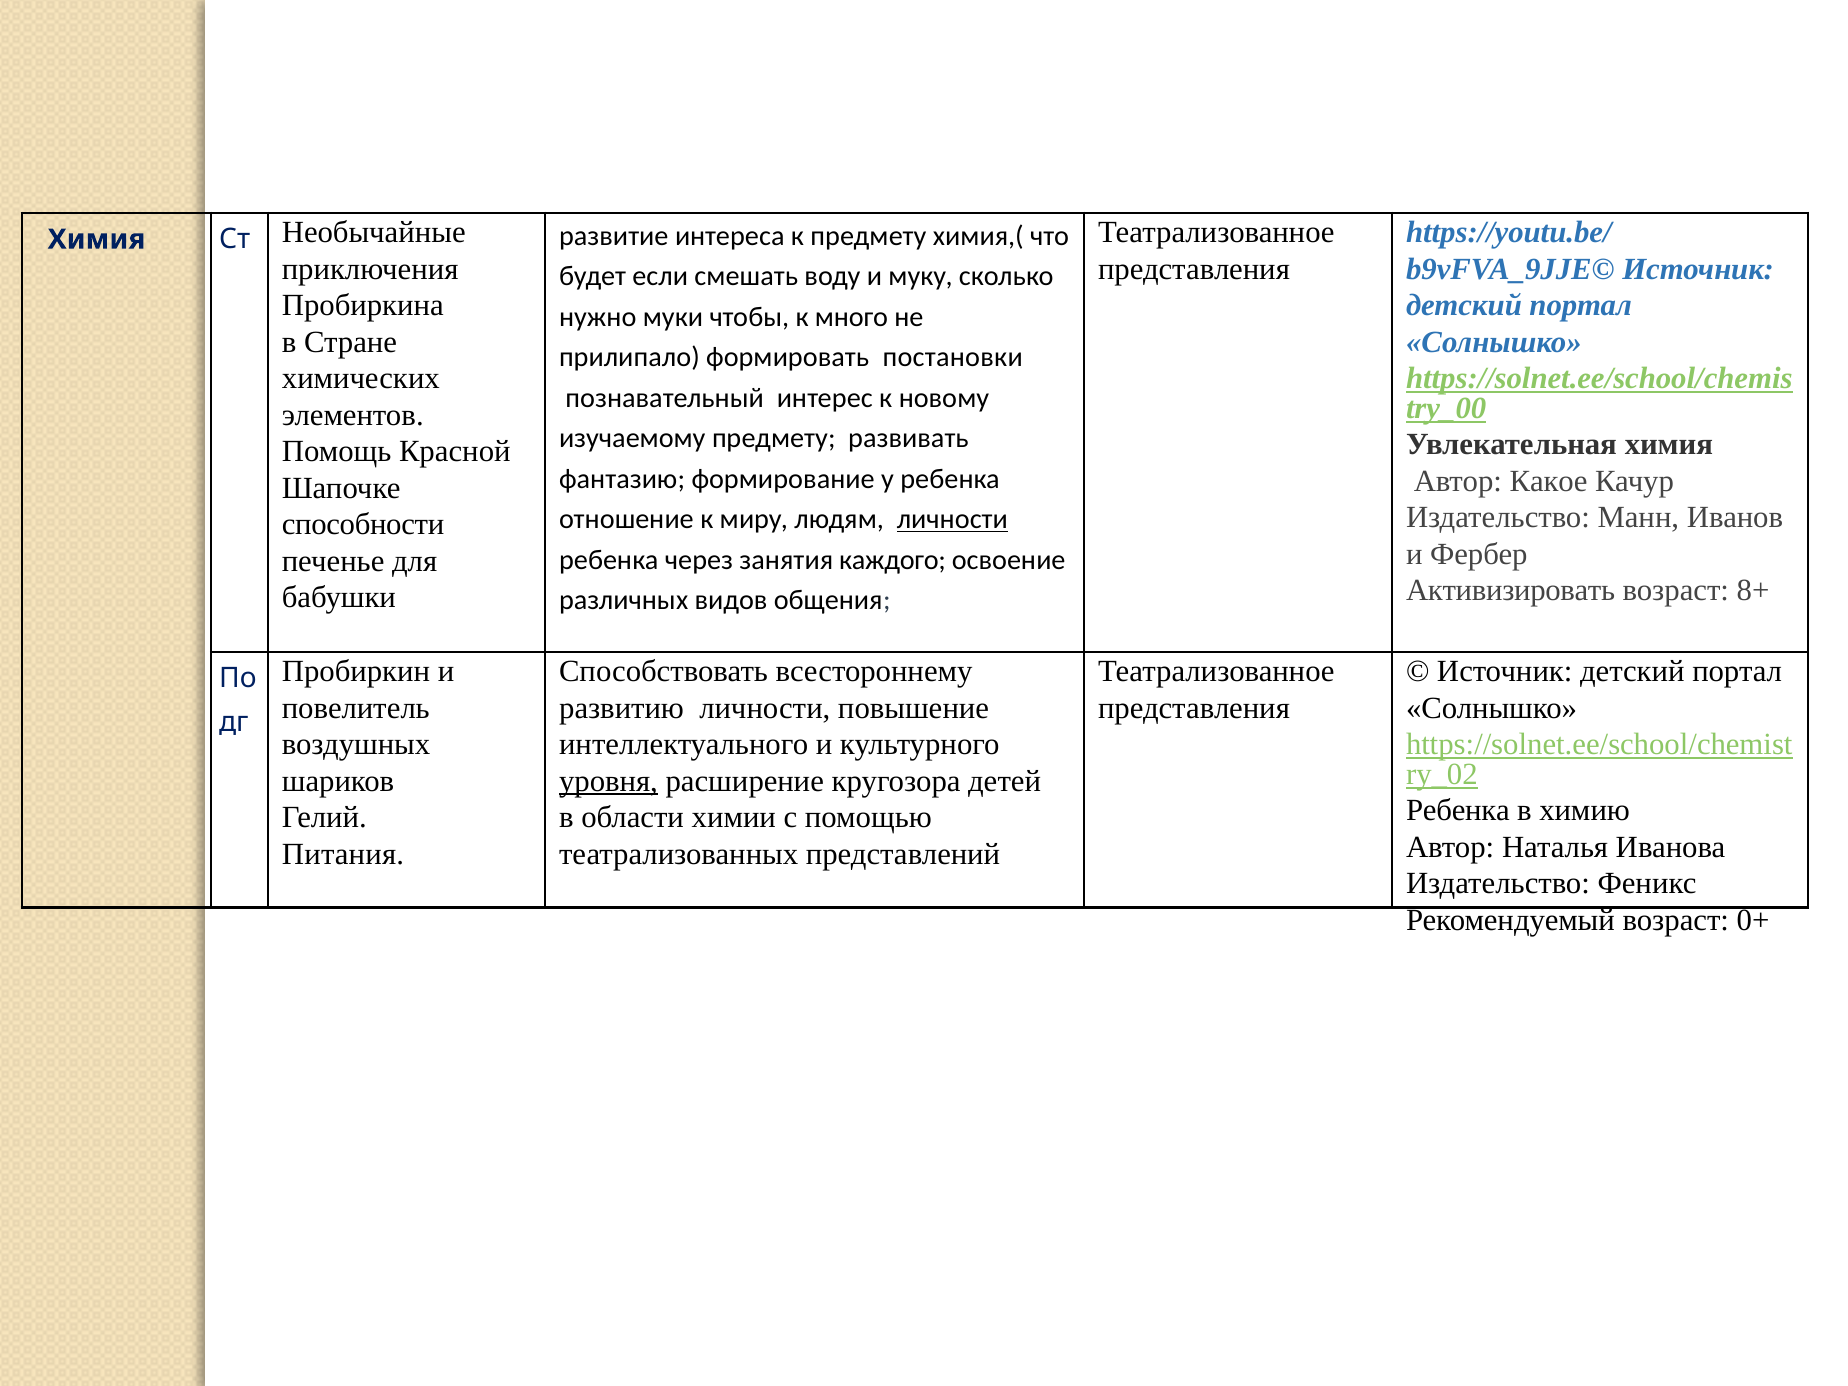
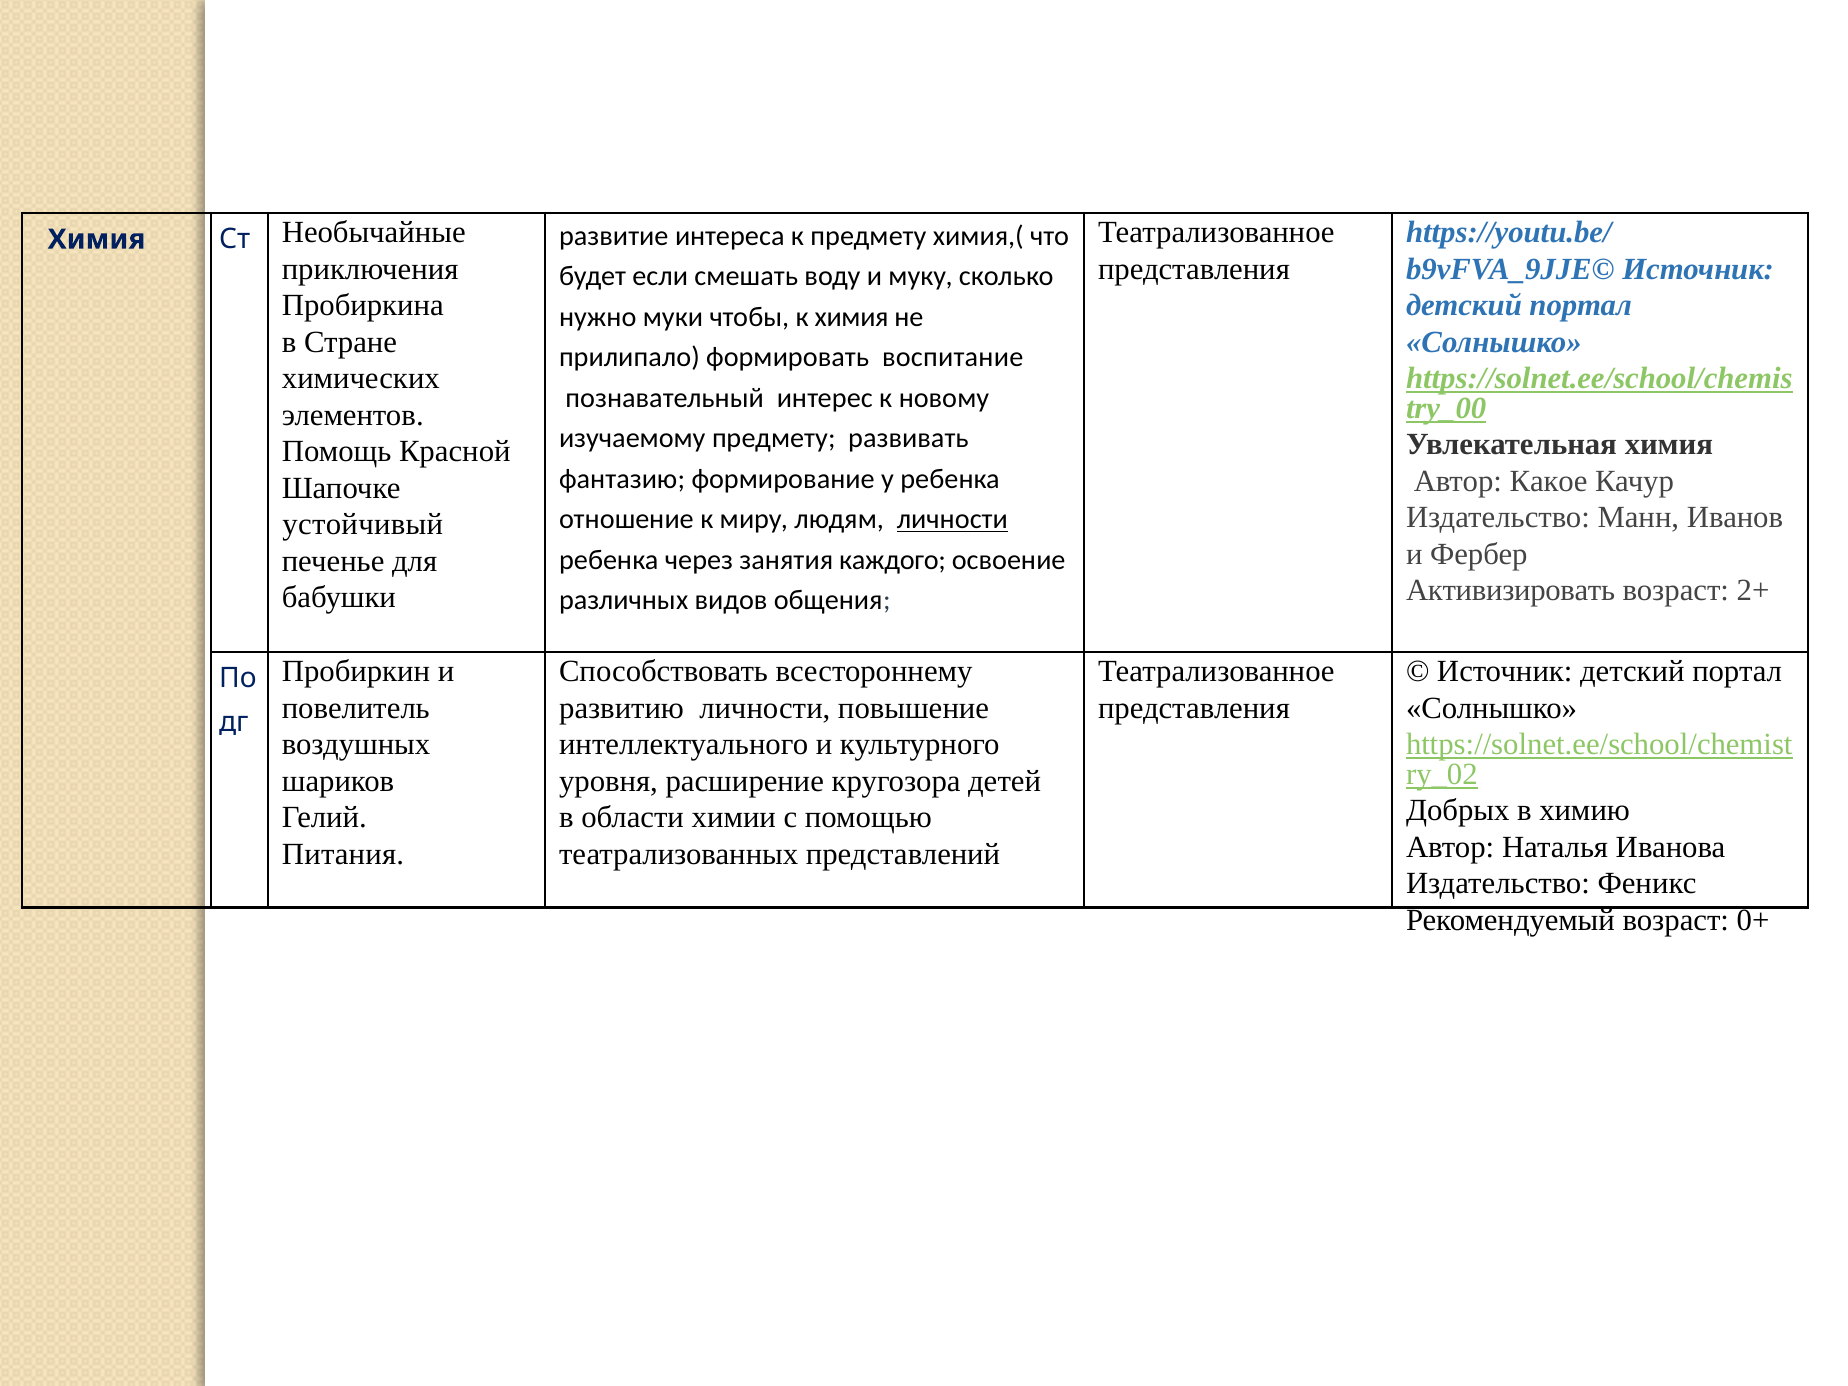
к много: много -> химия (852, 317)
постановки: постановки -> воспитание (953, 358)
способности: способности -> устойчивый (363, 525)
8+: 8+ -> 2+ (1753, 591)
уровня underline: present -> none (609, 781)
Ребенка: Ребенка -> Добрых (1458, 811)
